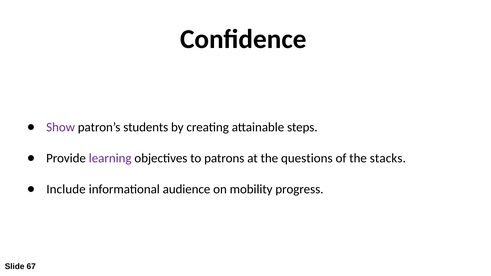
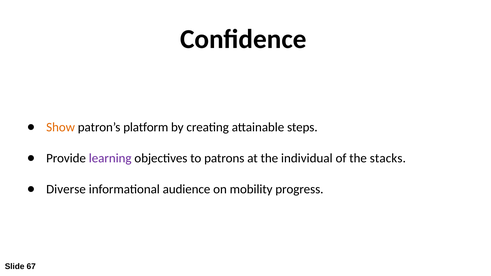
Show colour: purple -> orange (61, 127)
students: students -> platform (146, 127)
questions: questions -> individual (307, 158)
Include: Include -> Diverse (66, 189)
